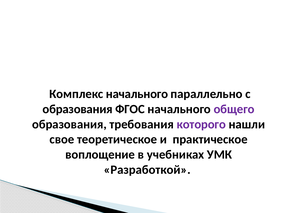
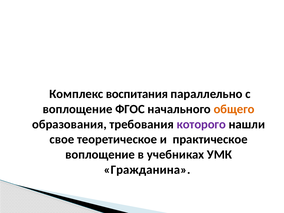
Комплекс начального: начального -> воспитания (137, 94)
образования: образования -> воплощение (78, 109)
общего colour: purple -> orange (234, 109)
Разработкой: Разработкой -> Гражданина (147, 170)
